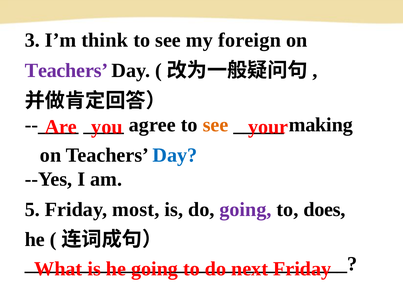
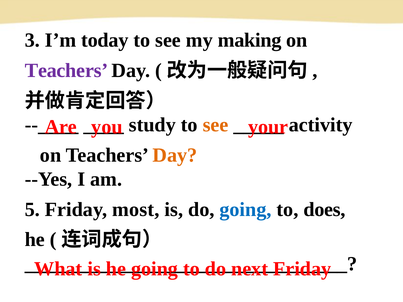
think: think -> today (105, 40)
foreign: foreign -> making (250, 40)
agree: agree -> study (152, 125)
making: making -> activity (321, 125)
Day colour: blue -> orange (175, 155)
going colour: purple -> blue (246, 210)
